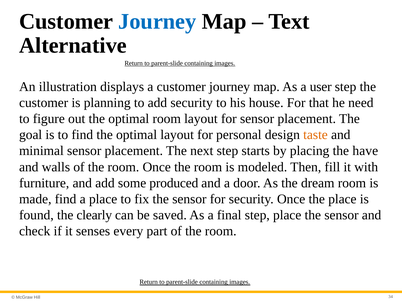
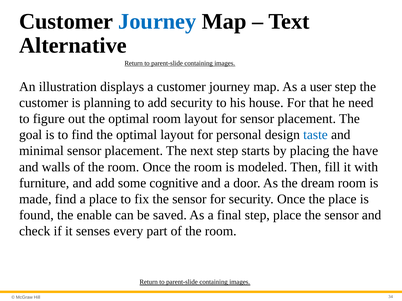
taste colour: orange -> blue (315, 135)
produced: produced -> cognitive (174, 183)
clearly: clearly -> enable (94, 215)
